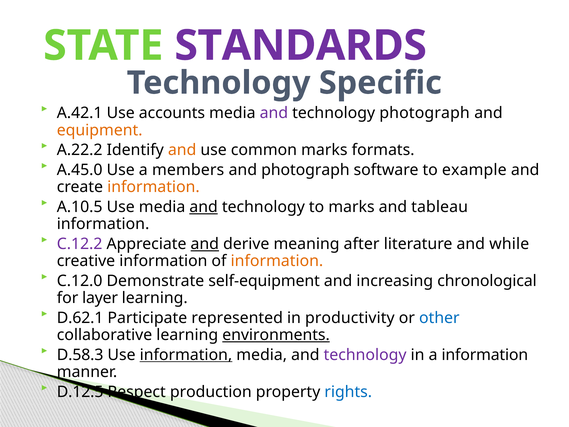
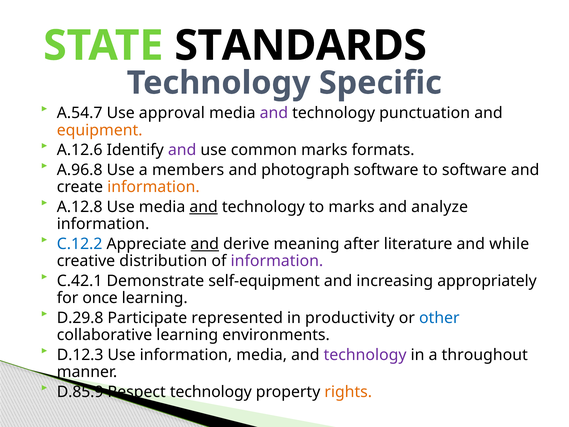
STANDARDS colour: purple -> black (301, 46)
A.42.1: A.42.1 -> A.54.7 (80, 113)
accounts: accounts -> approval (172, 113)
technology photograph: photograph -> punctuation (425, 113)
A.22.2: A.22.2 -> A.12.6 (80, 150)
and colour: orange -> purple (182, 150)
A.45.0: A.45.0 -> A.96.8 (80, 170)
to example: example -> software (474, 170)
A.10.5: A.10.5 -> A.12.8 (80, 207)
tableau: tableau -> analyze (440, 207)
C.12.2 colour: purple -> blue (80, 244)
creative information: information -> distribution (163, 261)
information colour: orange -> purple (277, 261)
C.12.0: C.12.0 -> C.42.1 (80, 281)
chronological: chronological -> appropriately (487, 281)
layer: layer -> once (100, 298)
D.62.1: D.62.1 -> D.29.8 (80, 318)
environments underline: present -> none (276, 335)
D.58.3: D.58.3 -> D.12.3 (80, 355)
information underline: present -> none (186, 355)
a information: information -> throughout (485, 355)
D.12.5: D.12.5 -> D.85.9 (80, 392)
Respect production: production -> technology (211, 392)
rights colour: blue -> orange (348, 392)
